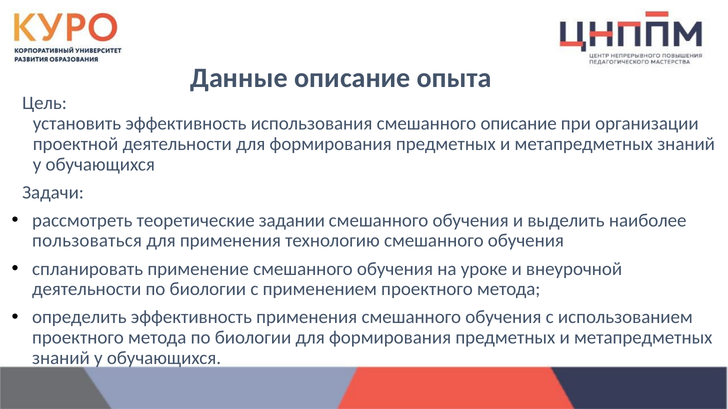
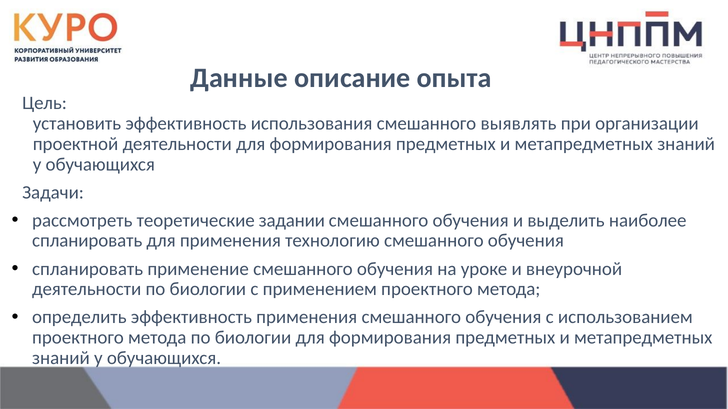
смешанного описание: описание -> выявлять (518, 124)
пользоваться: пользоваться -> спланировать (87, 241)
